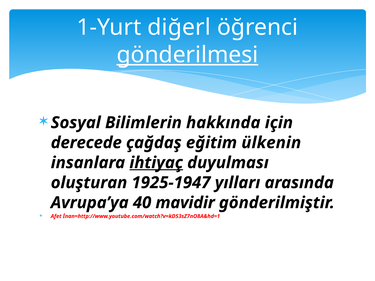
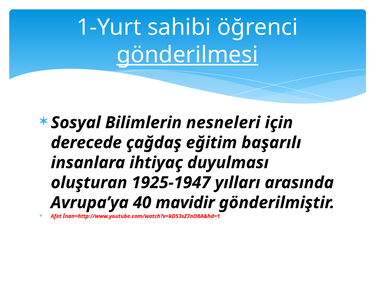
diğerl: diğerl -> sahibi (179, 27)
hakkında: hakkında -> nesneleri (223, 123)
ülkenin: ülkenin -> başarılı (271, 143)
ihtiyaç underline: present -> none (156, 163)
